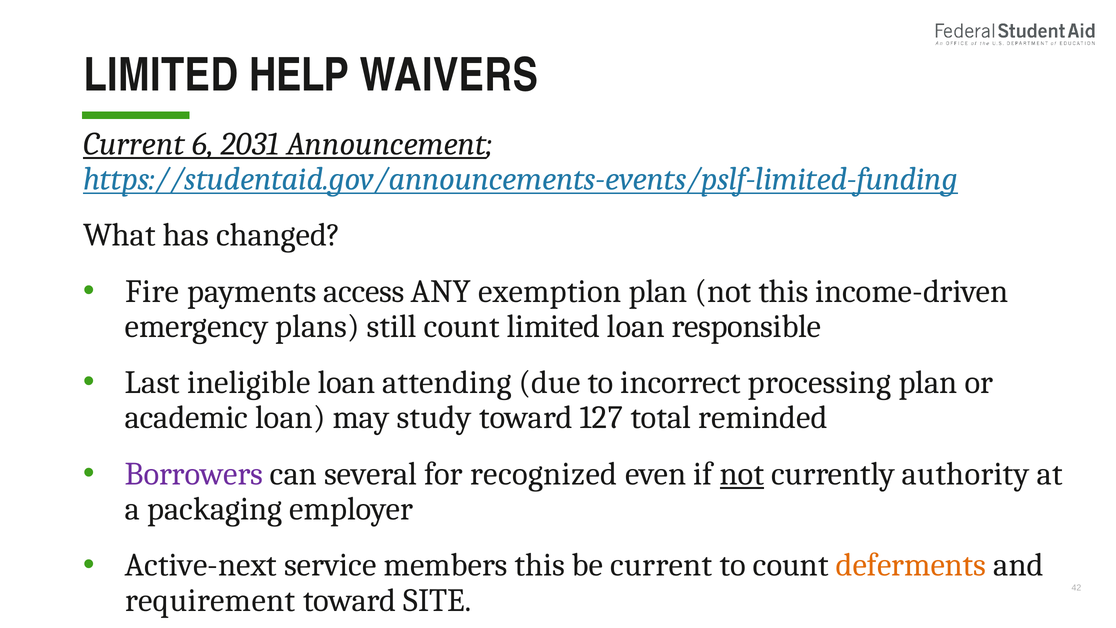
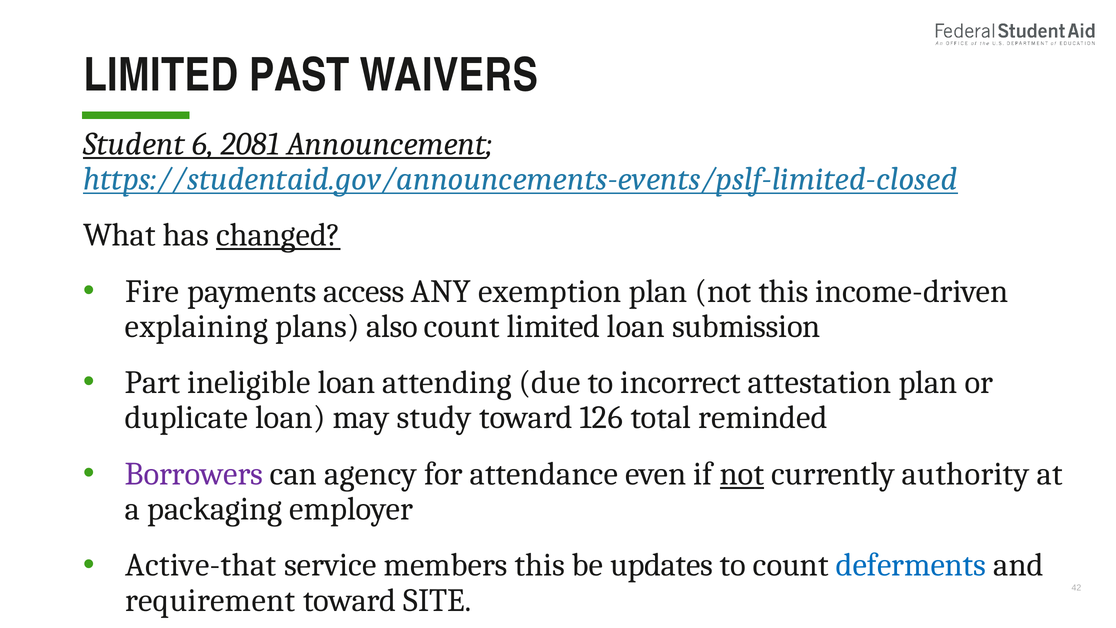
HELP: HELP -> PAST (299, 75)
Current: Current -> Student (134, 144)
2031: 2031 -> 2081 (250, 144)
https://studentaid.gov/announcements-events/pslf-limited-funding: https://studentaid.gov/announcements-events/pslf-limited-funding -> https://studentaid.gov/announcements-events/pslf-limited-closed (520, 179)
changed underline: none -> present (278, 235)
emergency: emergency -> explaining (196, 326)
still: still -> also (392, 326)
responsible: responsible -> submission (746, 326)
Last: Last -> Part (153, 382)
processing: processing -> attestation (820, 382)
academic: academic -> duplicate (186, 418)
127: 127 -> 126 (601, 418)
several: several -> agency (371, 474)
recognized: recognized -> attendance (544, 474)
Active-next: Active-next -> Active-that (201, 565)
be current: current -> updates (662, 565)
deferments colour: orange -> blue (911, 565)
